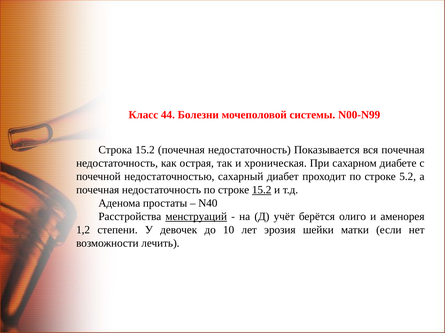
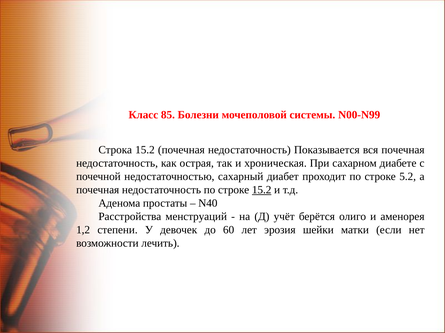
44: 44 -> 85 (168, 115)
менструаций underline: present -> none (196, 217)
10: 10 -> 60 (229, 230)
